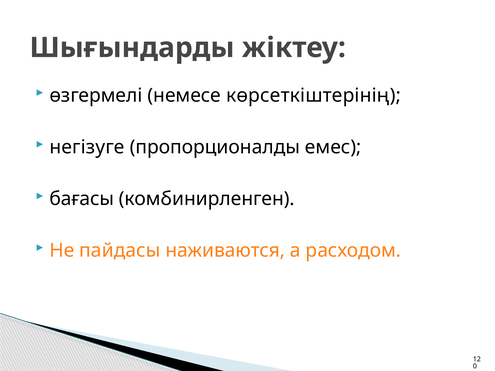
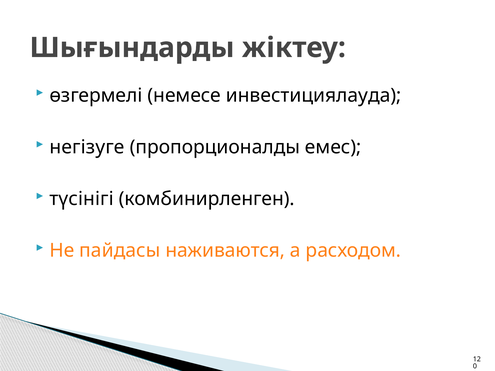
көрсеткіштерінің: көрсеткіштерінің -> инвестициялауда (314, 96)
бағасы: бағасы -> түсінігі (82, 199)
